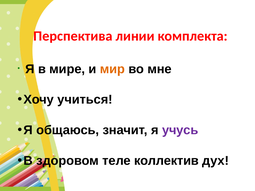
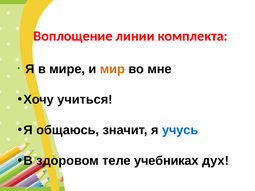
Перспектива: Перспектива -> Воплощение (73, 36)
учусь colour: purple -> blue (180, 130)
коллектив: коллектив -> учебниках (166, 161)
